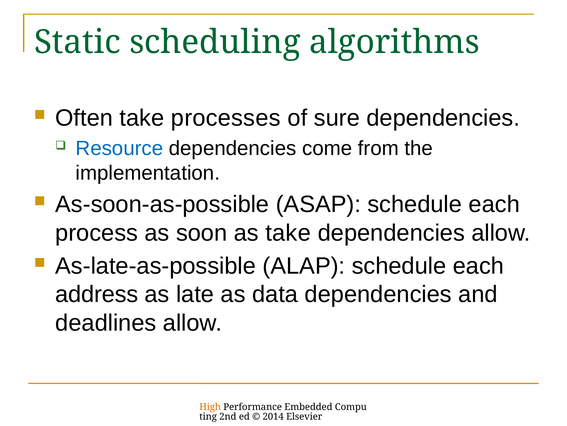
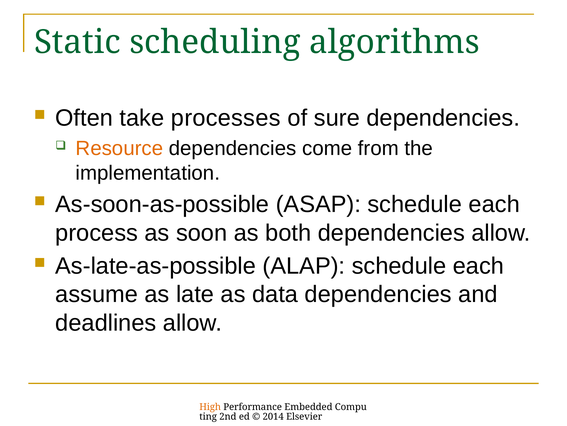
Resource colour: blue -> orange (119, 148)
as take: take -> both (288, 233)
address: address -> assume (97, 294)
